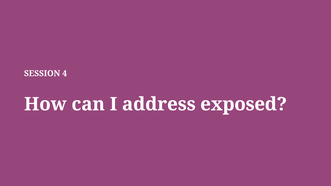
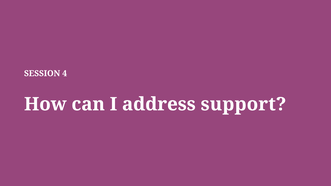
exposed: exposed -> support (243, 104)
